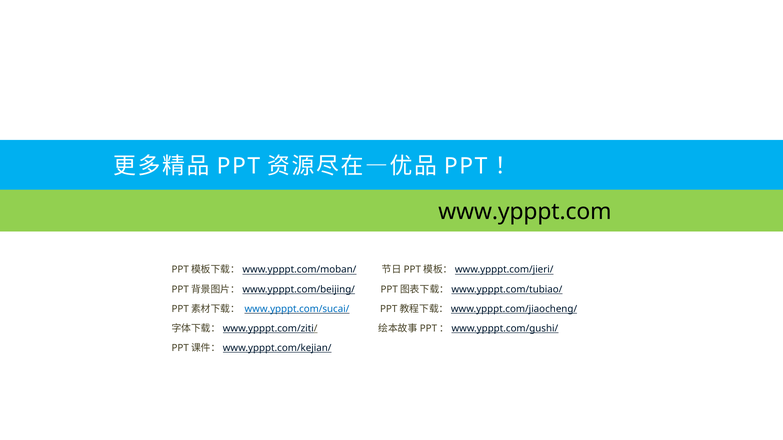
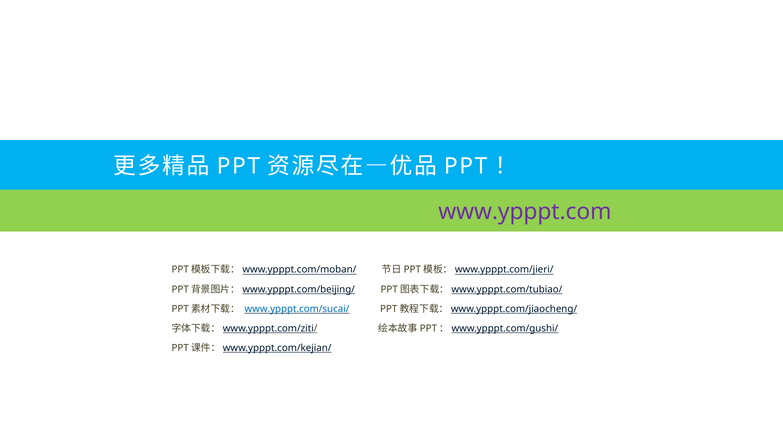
www.ypppt.com colour: black -> purple (525, 212)
